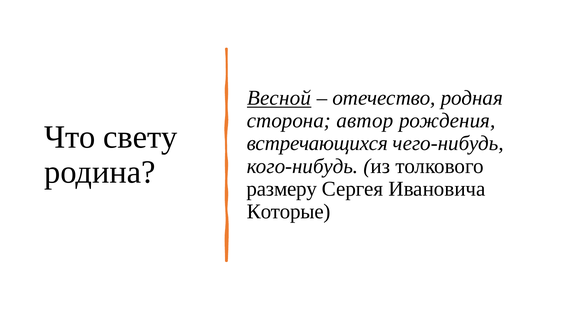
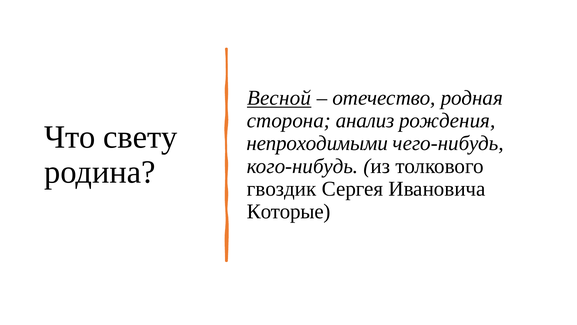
автор: автор -> анализ (365, 120)
встречающихся: встречающихся -> непроходимыми (317, 143)
размеру: размеру -> гвоздик (282, 189)
